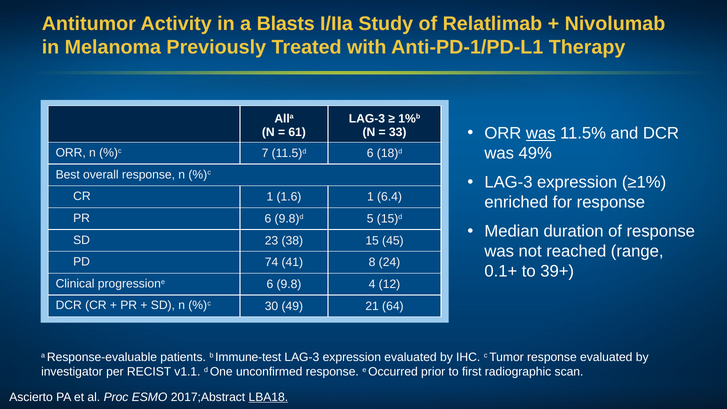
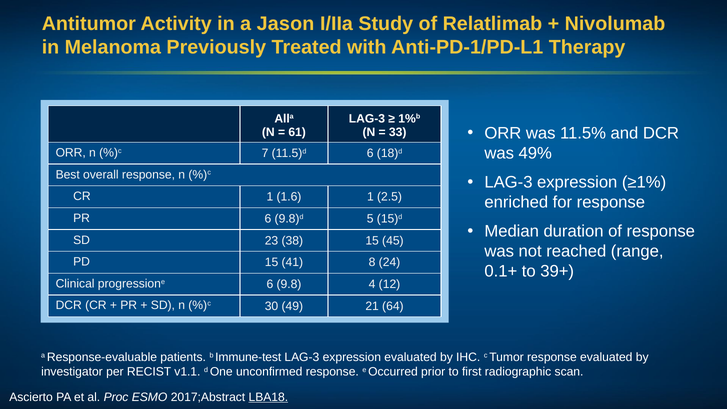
Blasts: Blasts -> Jason (286, 24)
was underline: present -> none (541, 133)
6.4: 6.4 -> 2.5 (389, 197)
PD 74: 74 -> 15 (272, 262)
